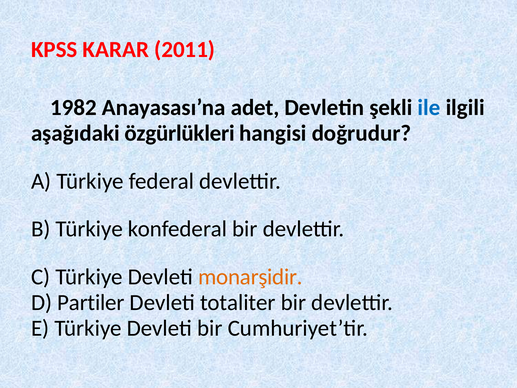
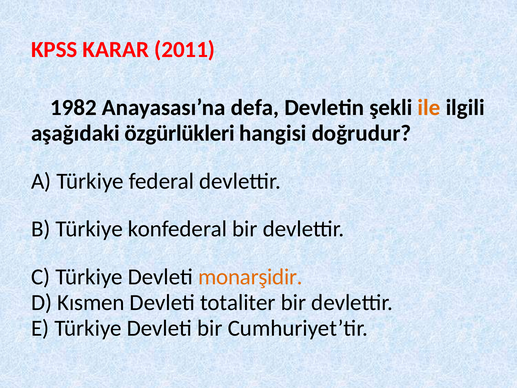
adet: adet -> defa (255, 108)
ile colour: blue -> orange (429, 108)
Partiler: Partiler -> Kısmen (91, 302)
